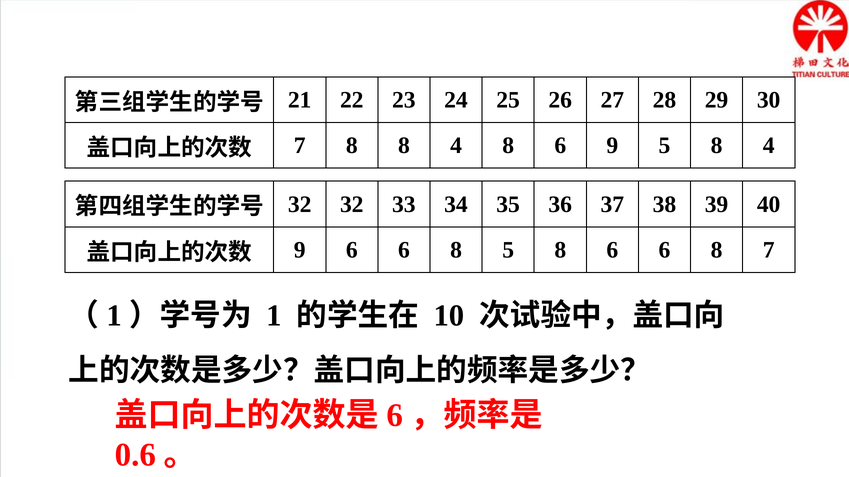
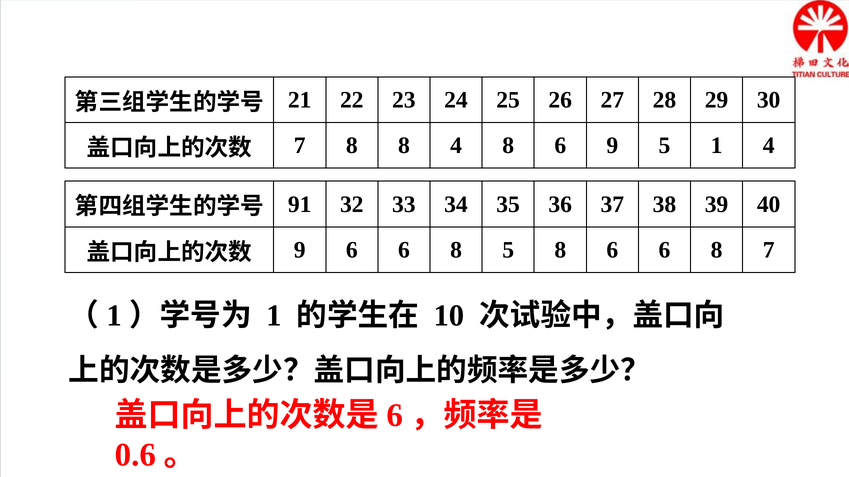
9 5 8: 8 -> 1 (717, 146)
32: 32 -> 91 (300, 204)
